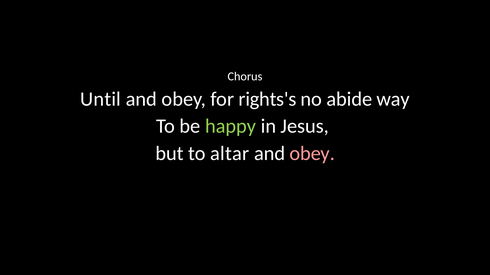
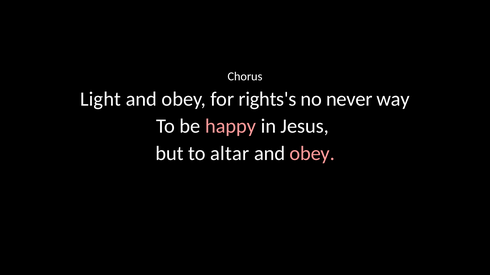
Until: Until -> Light (101, 99)
abide: abide -> never (349, 99)
happy colour: light green -> pink (231, 127)
